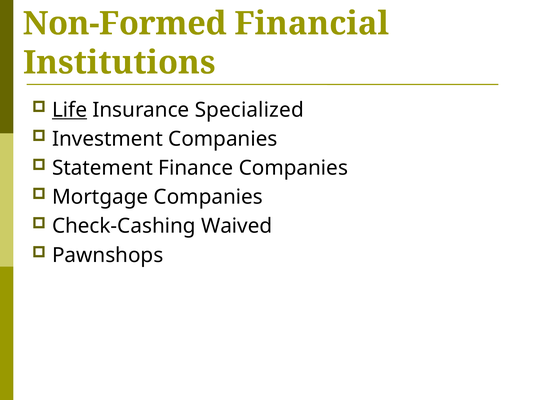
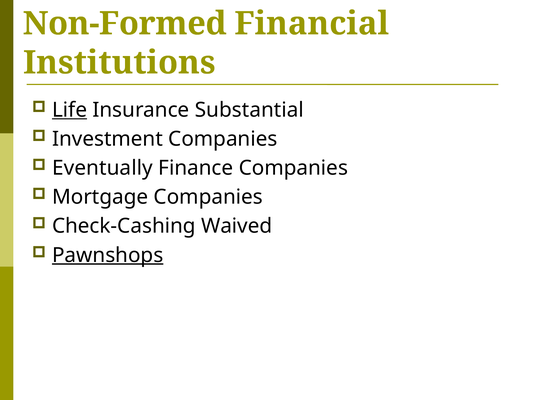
Specialized: Specialized -> Substantial (249, 110)
Statement: Statement -> Eventually (102, 168)
Pawnshops underline: none -> present (108, 256)
